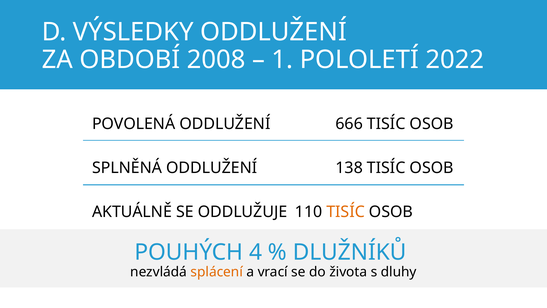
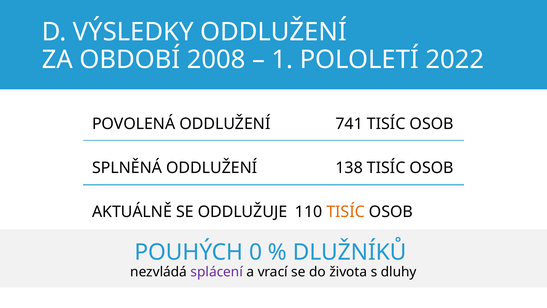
666: 666 -> 741 (349, 124)
4: 4 -> 0 (256, 252)
splácení colour: orange -> purple (217, 272)
